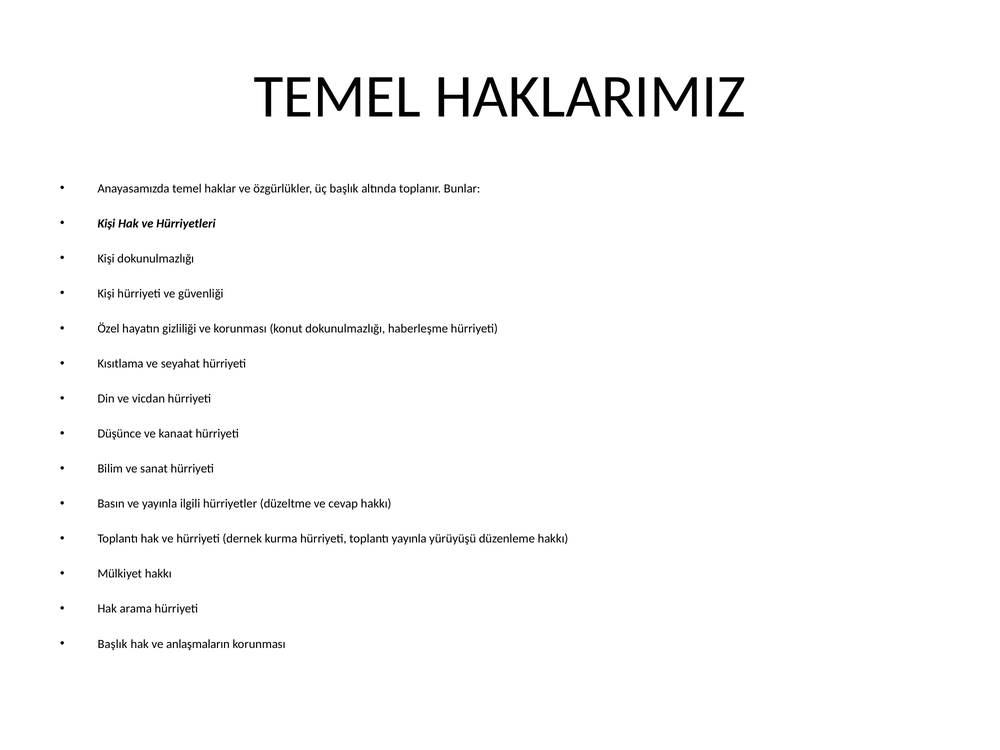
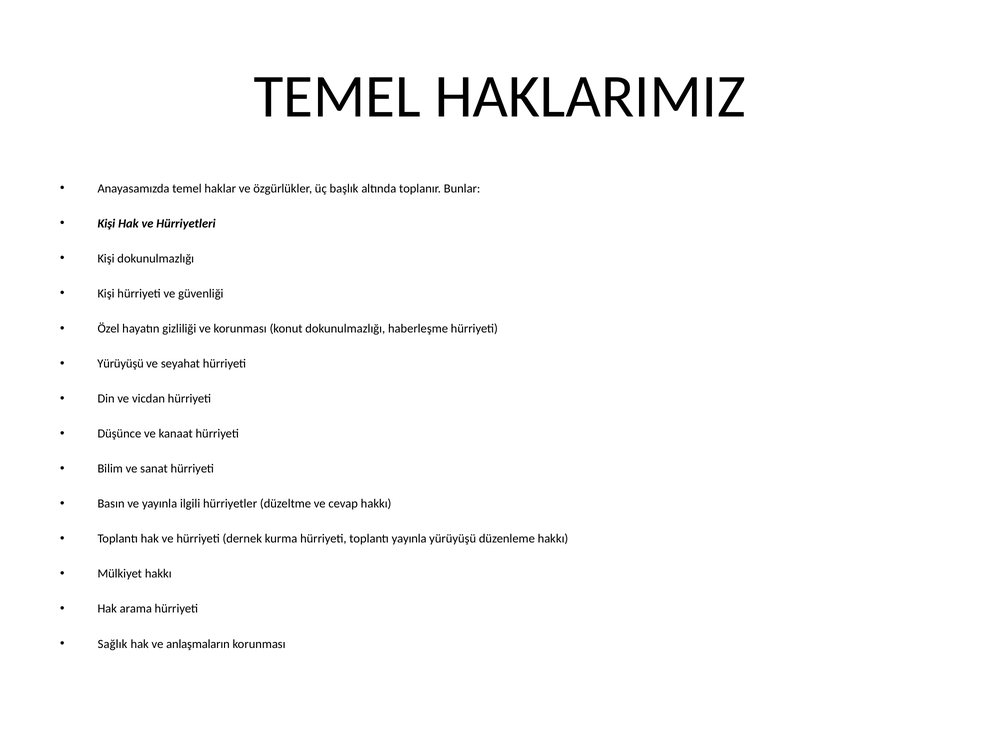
Kısıtlama: Kısıtlama -> Yürüyüşü (121, 364)
Başlık: Başlık -> Sağlık (113, 644)
